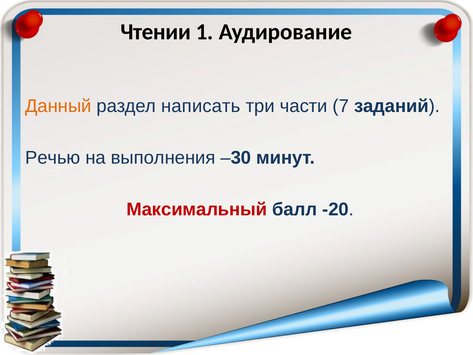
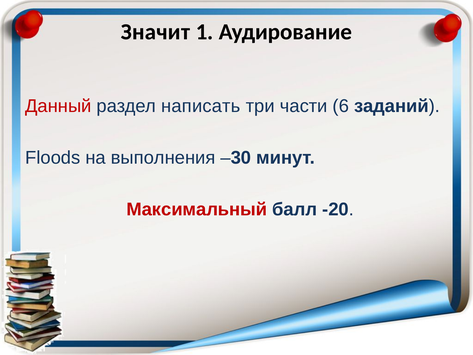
Чтении: Чтении -> Значит (155, 32)
Данный colour: orange -> red (58, 106)
7: 7 -> 6 (341, 106)
Речью: Речью -> Floods (53, 158)
